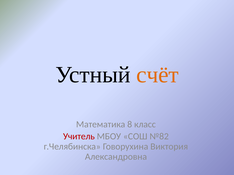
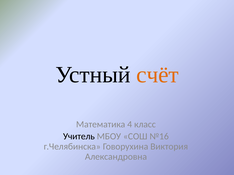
8: 8 -> 4 (130, 125)
Учитель colour: red -> black (79, 137)
№82: №82 -> №16 (159, 137)
